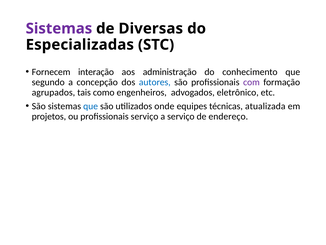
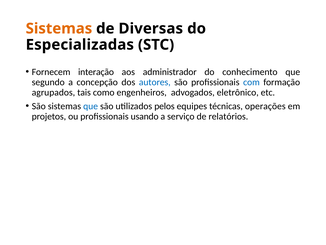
Sistemas colour: purple -> orange (59, 28)
administração: administração -> administrador (170, 72)
com colour: purple -> blue (251, 82)
onde: onde -> pelos (164, 106)
atualizada: atualizada -> operações (265, 106)
profissionais serviço: serviço -> usando (145, 116)
endereço: endereço -> relatórios (228, 116)
